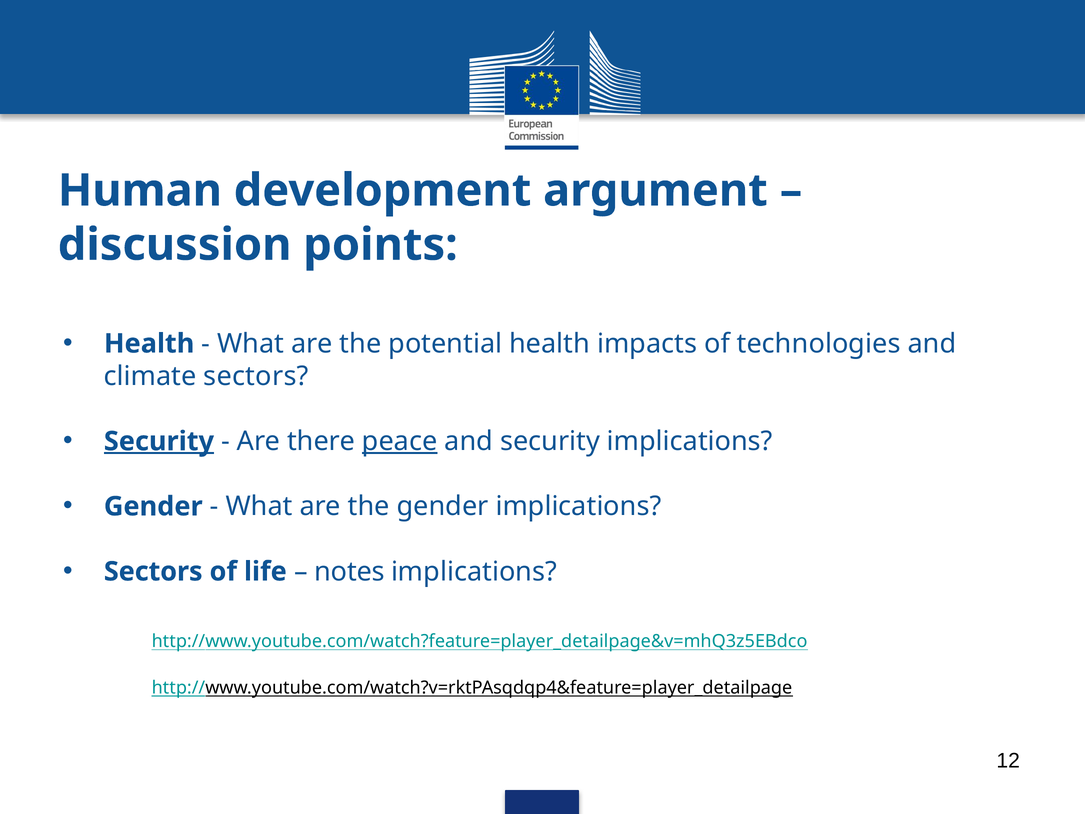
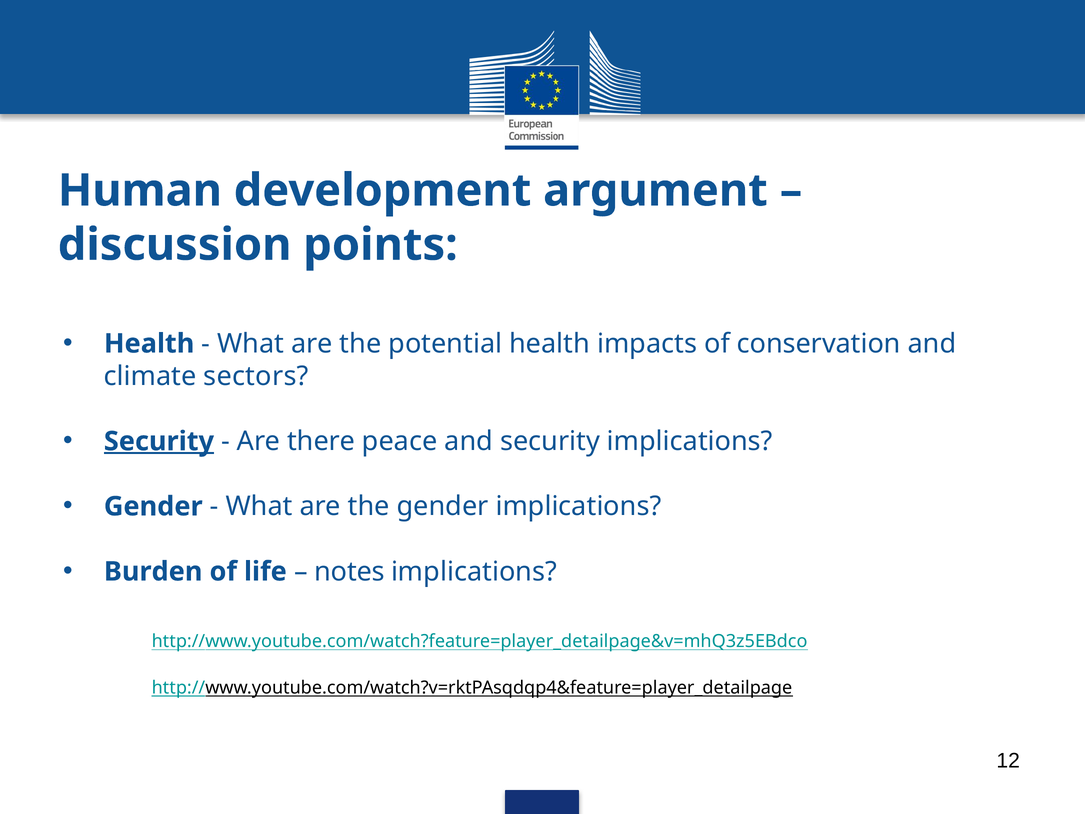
technologies: technologies -> conservation (819, 344)
peace underline: present -> none (400, 441)
Sectors: Sectors -> Burden (153, 571)
